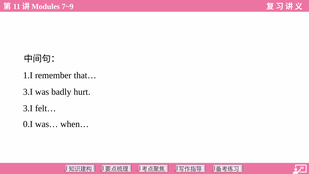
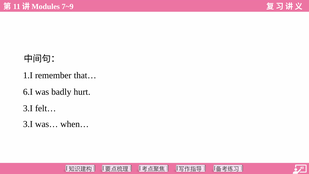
3.I: 3.I -> 6.I (28, 92)
0.I: 0.I -> 3.I (28, 124)
